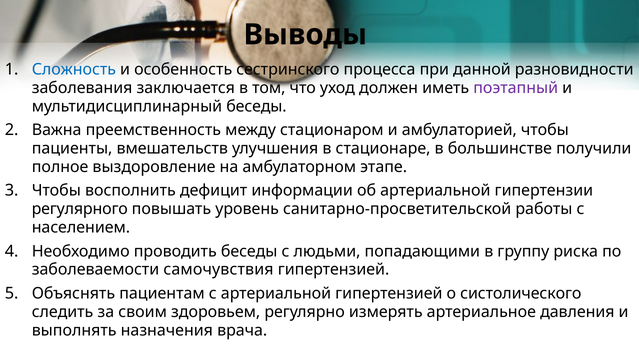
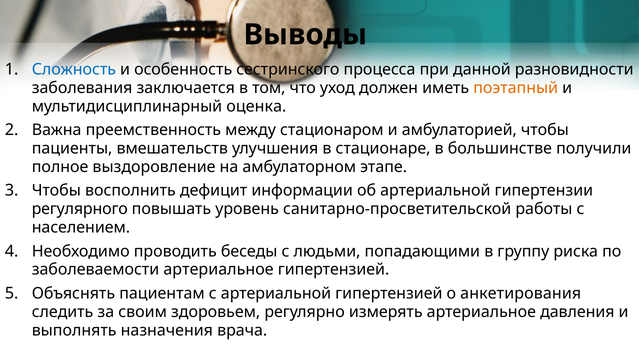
поэтапный colour: purple -> orange (516, 88)
мультидисциплинарный беседы: беседы -> оценка (256, 106)
заболеваемости самочувствия: самочувствия -> артериальное (219, 269)
систолического: систолического -> анкетирования (521, 293)
